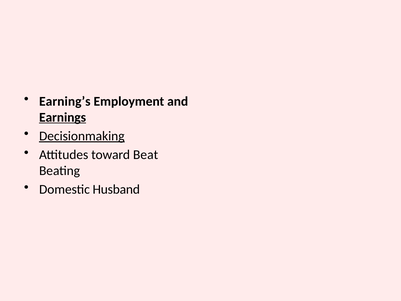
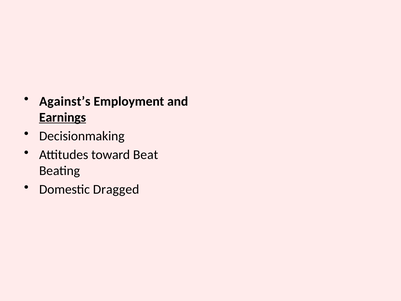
Earning’s: Earning’s -> Against’s (65, 101)
Decisionmaking underline: present -> none (82, 136)
Husband: Husband -> Dragged (116, 189)
